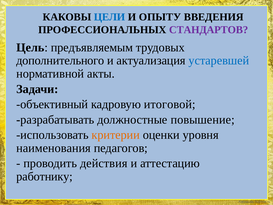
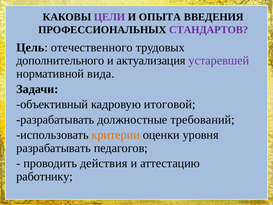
ЦЕЛИ colour: blue -> purple (110, 17)
ОПЫТУ: ОПЫТУ -> ОПЫТА (160, 17)
предъявляемым: предъявляемым -> отечественного (92, 47)
устаревшей colour: blue -> purple (219, 60)
акты: акты -> вида (101, 74)
повышение: повышение -> требований (203, 119)
наименования: наименования -> разрабатывать (54, 148)
